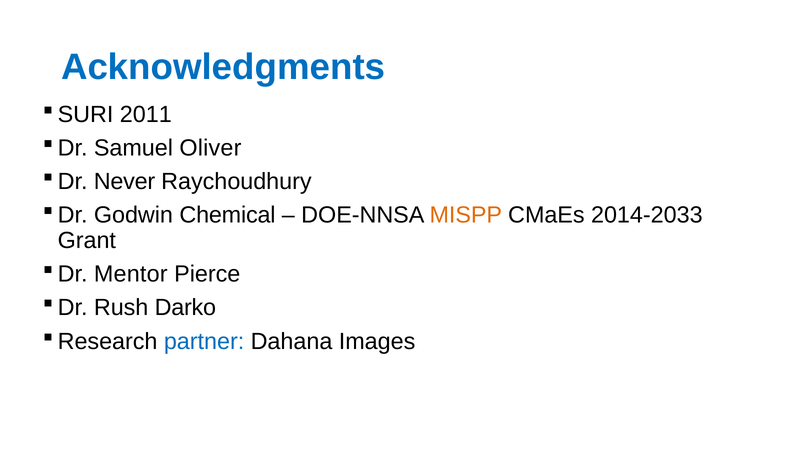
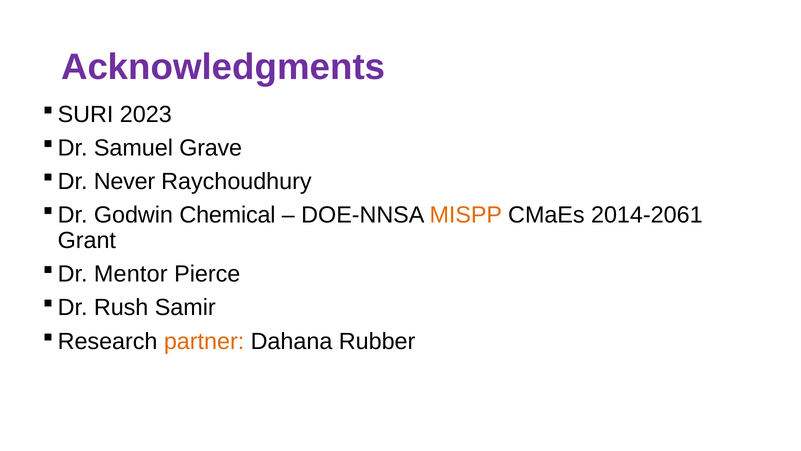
Acknowledgments colour: blue -> purple (223, 67)
2011: 2011 -> 2023 (146, 114)
Oliver: Oliver -> Grave (211, 148)
2014-2033: 2014-2033 -> 2014-2061 (647, 215)
Darko: Darko -> Samir (185, 307)
partner colour: blue -> orange (204, 341)
Images: Images -> Rubber (377, 341)
